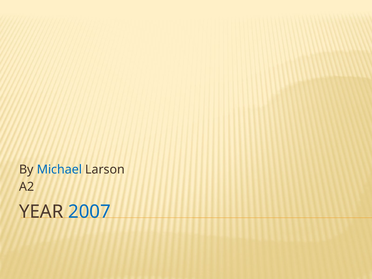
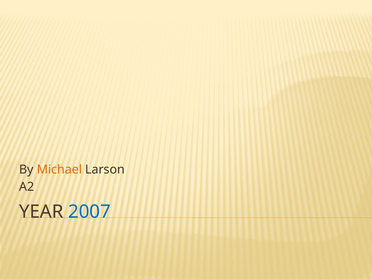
Michael colour: blue -> orange (59, 170)
